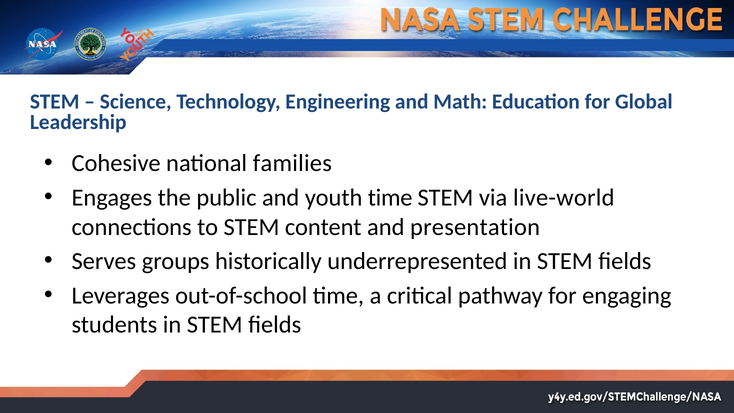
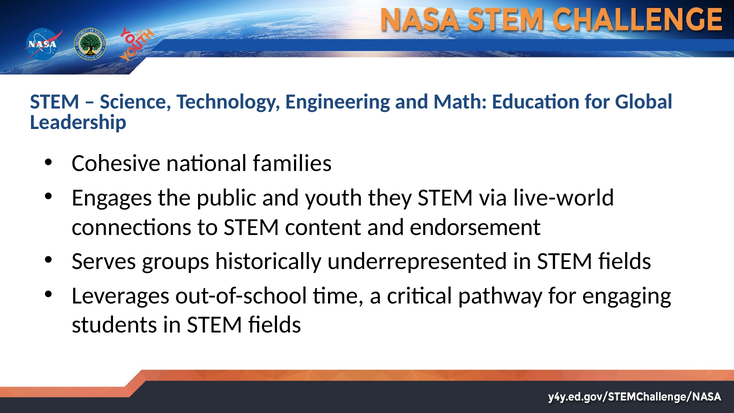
youth time: time -> they (390, 198)
presentation: presentation -> endorsement (475, 227)
